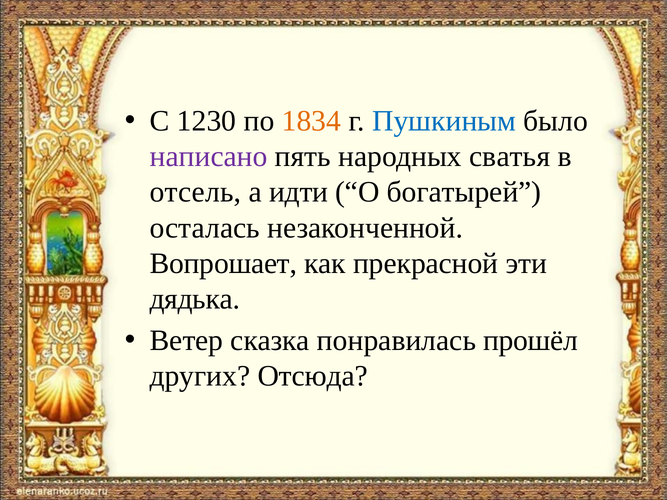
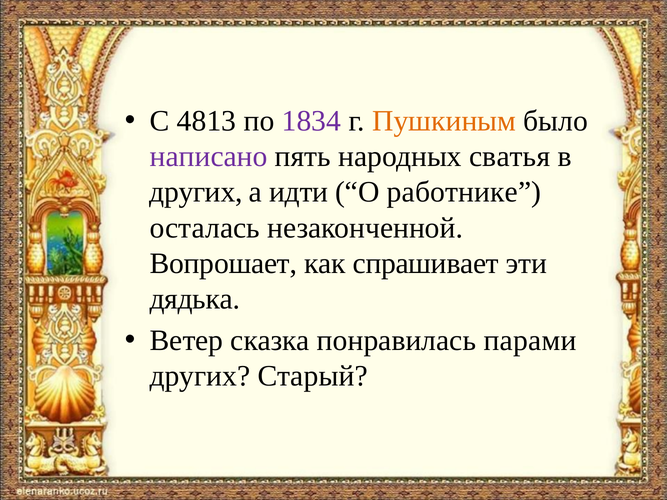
1230: 1230 -> 4813 (207, 121)
1834 colour: orange -> purple (311, 121)
Пушкиным colour: blue -> orange (444, 121)
отсель: отсель -> других (196, 192)
богатырей: богатырей -> работнике (464, 192)
прекрасной: прекрасной -> спрашивает (426, 263)
прошёл: прошёл -> парами (530, 341)
Отсюда: Отсюда -> Старый (313, 376)
